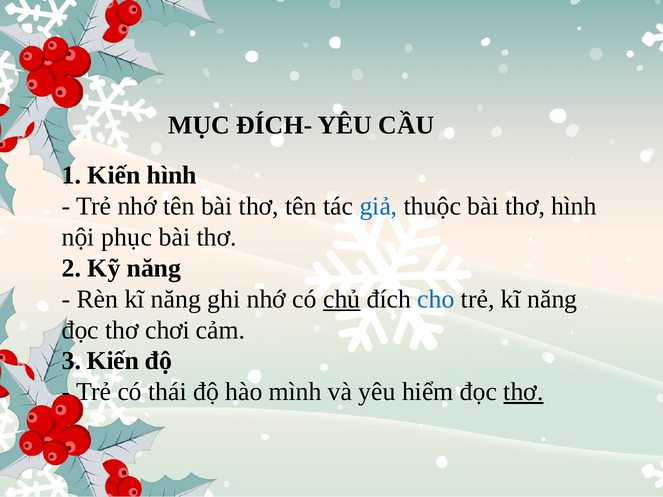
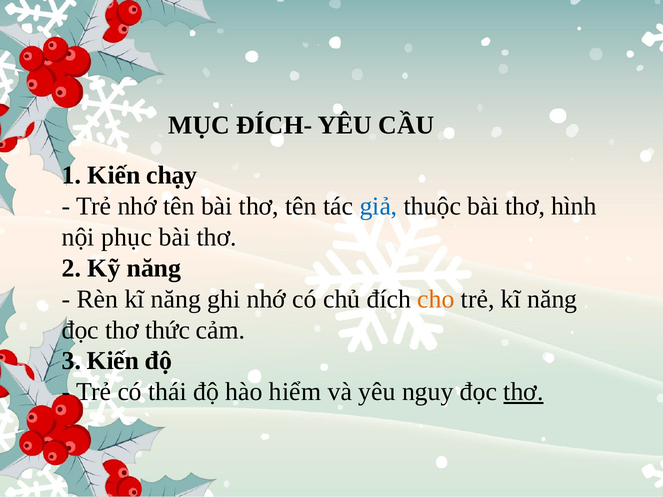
Kiến hình: hình -> chạy (172, 175)
chủ underline: present -> none (342, 299)
cho colour: blue -> orange (436, 299)
chơi: chơi -> thức (168, 330)
mình: mình -> hiểm (295, 392)
hiểm: hiểm -> nguy (428, 392)
